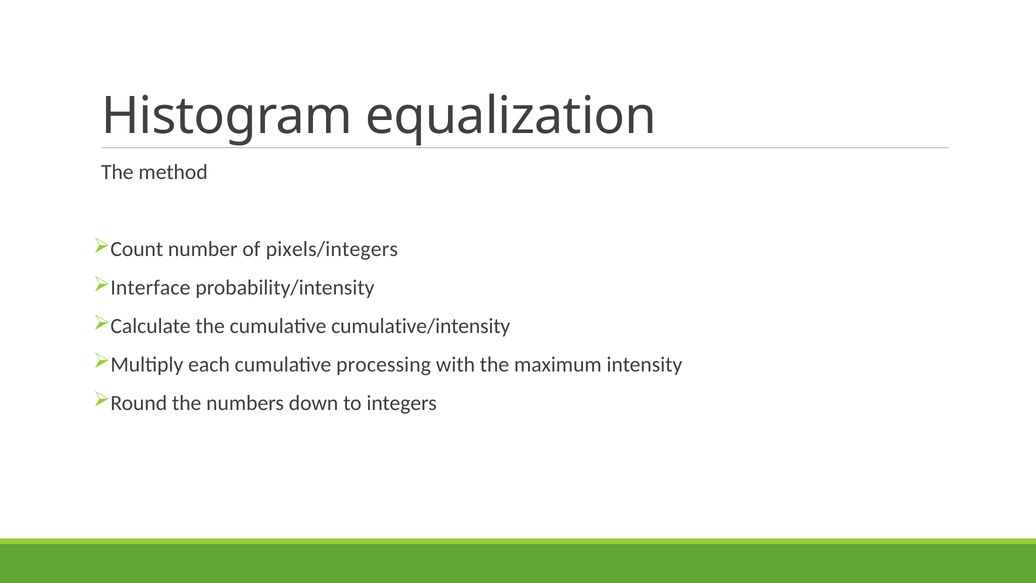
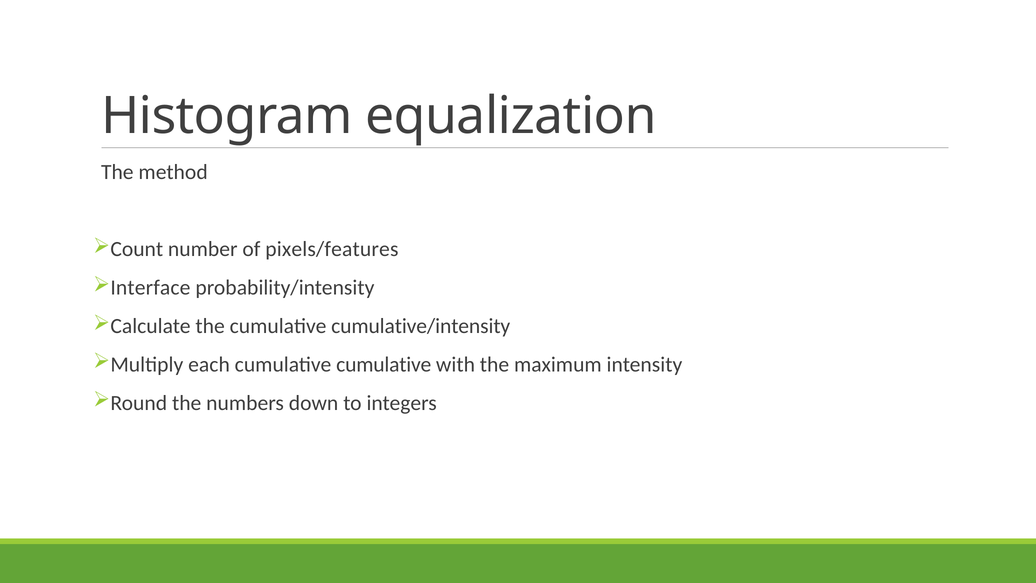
pixels/integers: pixels/integers -> pixels/features (332, 249)
cumulative processing: processing -> cumulative (384, 364)
